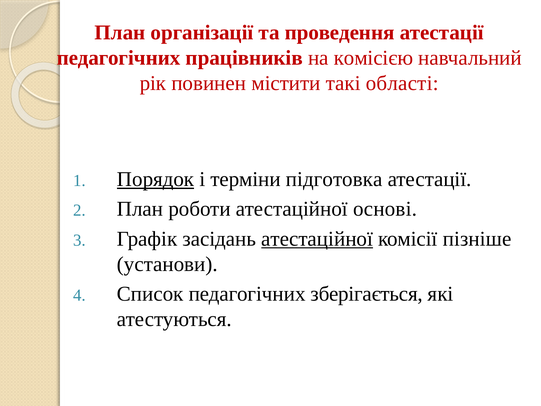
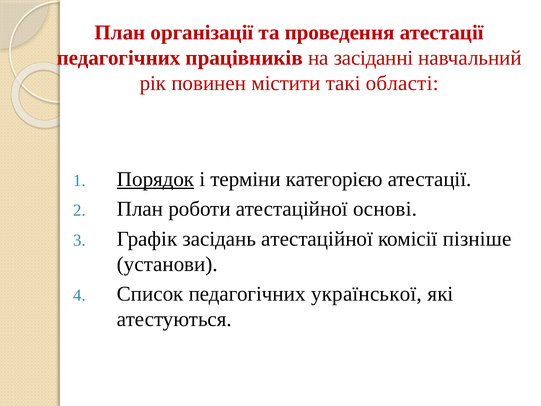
комісією: комісією -> засіданні (374, 58)
підготовка: підготовка -> категорією (334, 179)
атестаційної underline: present -> none (317, 239)
зберігається: зберігається -> української (366, 294)
